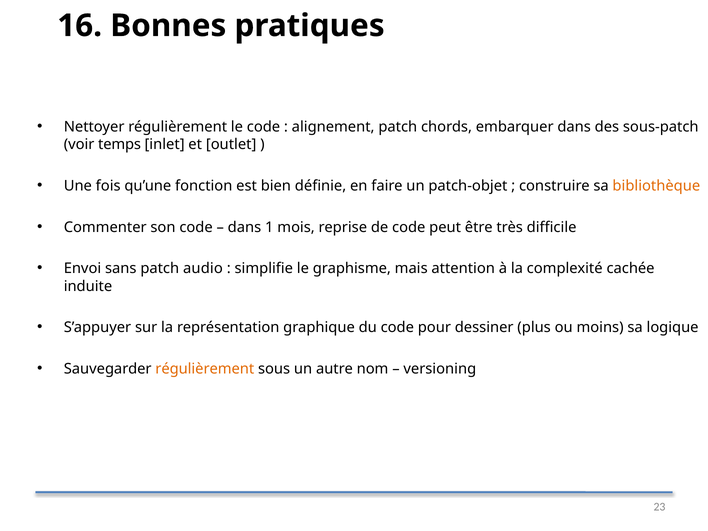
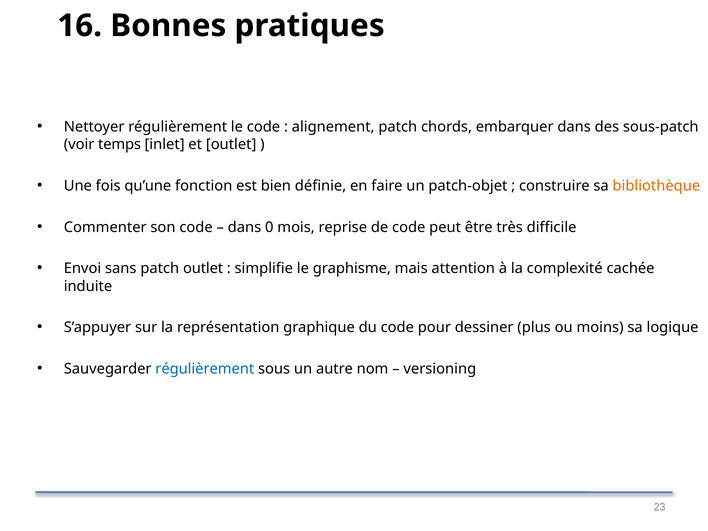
1: 1 -> 0 (269, 227)
patch audio: audio -> outlet (203, 268)
régulièrement colour: orange -> blue (205, 369)
